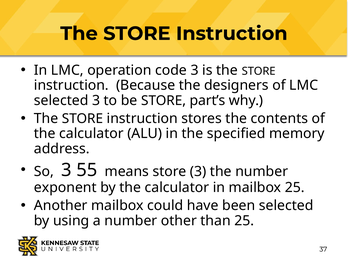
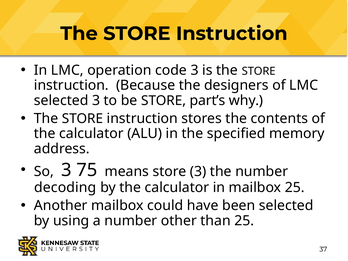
55: 55 -> 75 (87, 170)
exponent: exponent -> decoding (65, 187)
